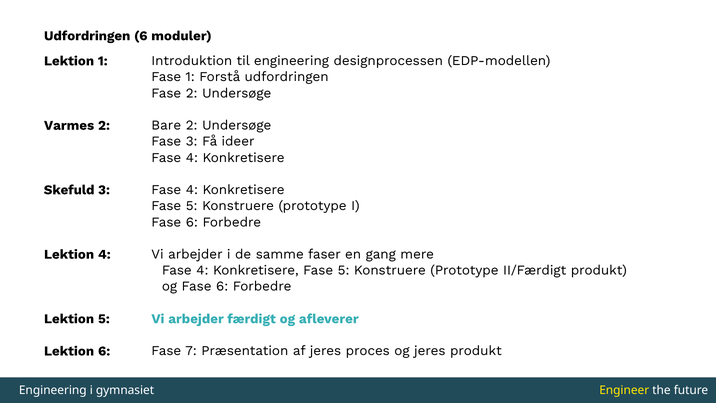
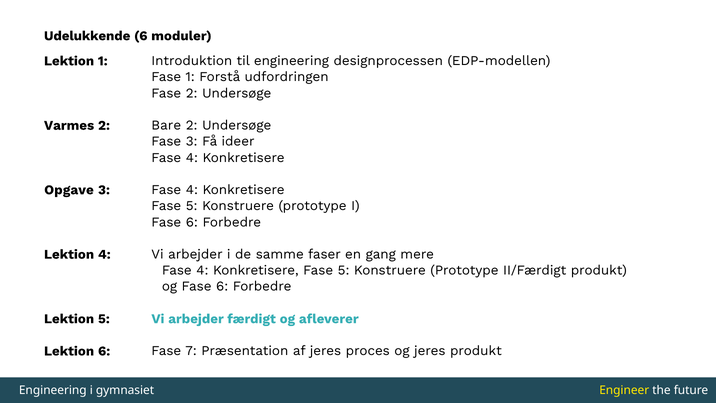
Udfordringen: Udfordringen -> Udelukkende (87, 36)
Skefuld: Skefuld -> Opgave (69, 190)
